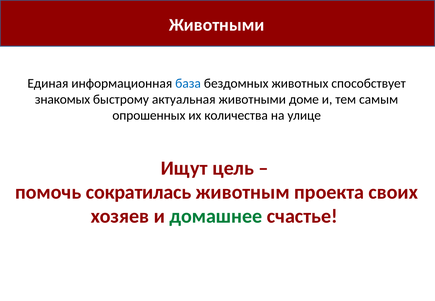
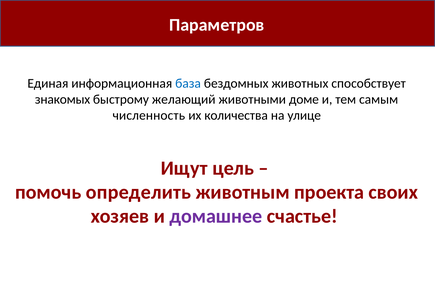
Животными: Животными -> Параметров (217, 25)
актуальная: актуальная -> желающий (184, 99)
опрошенных: опрошенных -> численность (149, 116)
сократилась: сократилась -> определить (138, 192)
домашнее colour: green -> purple (216, 216)
